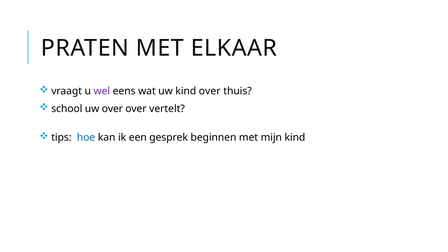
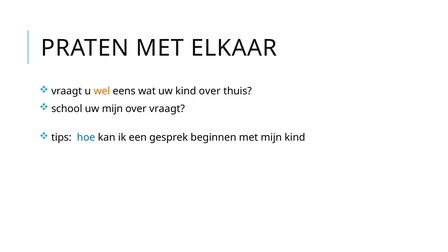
wel colour: purple -> orange (102, 91)
uw over: over -> mijn (112, 109)
over vertelt: vertelt -> vraagt (167, 109)
